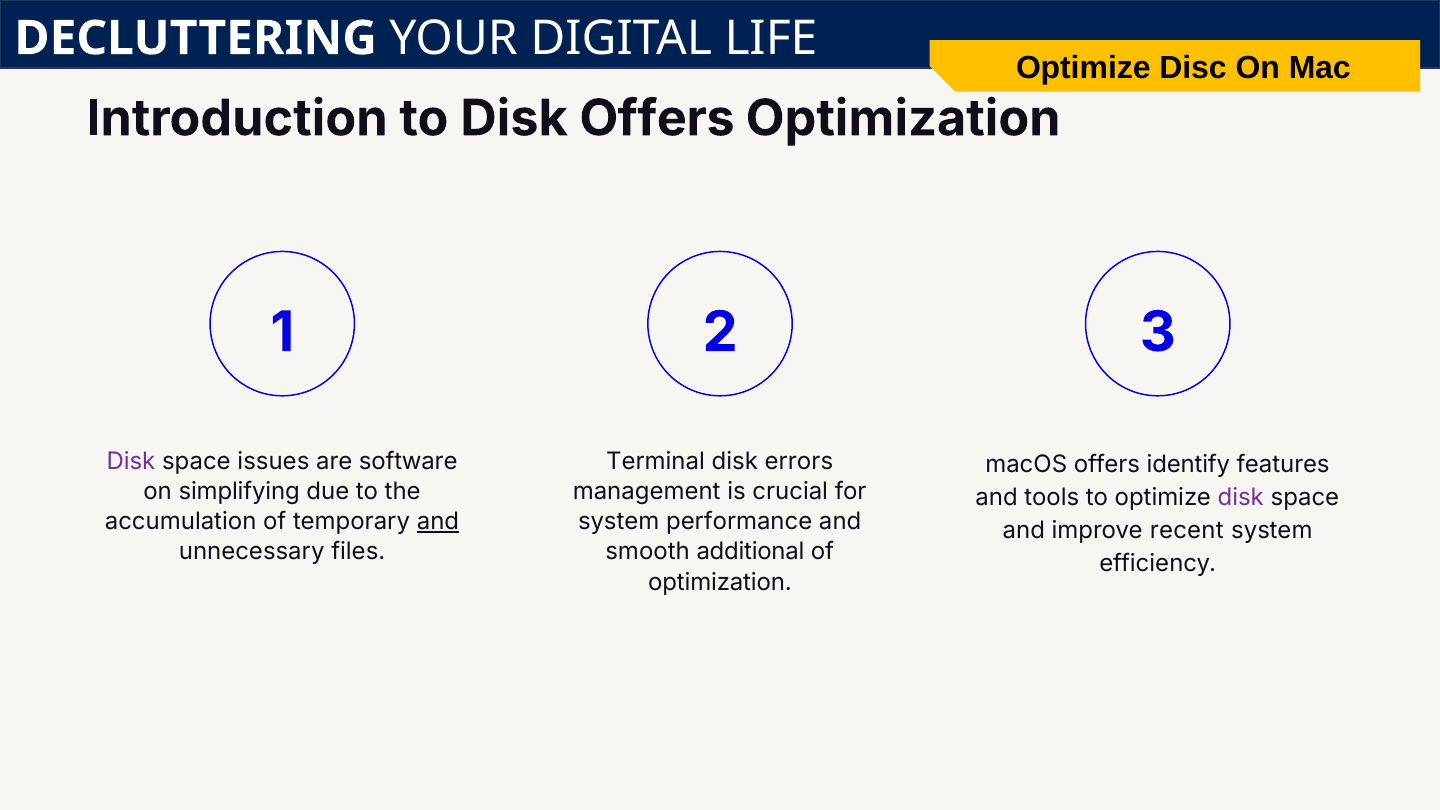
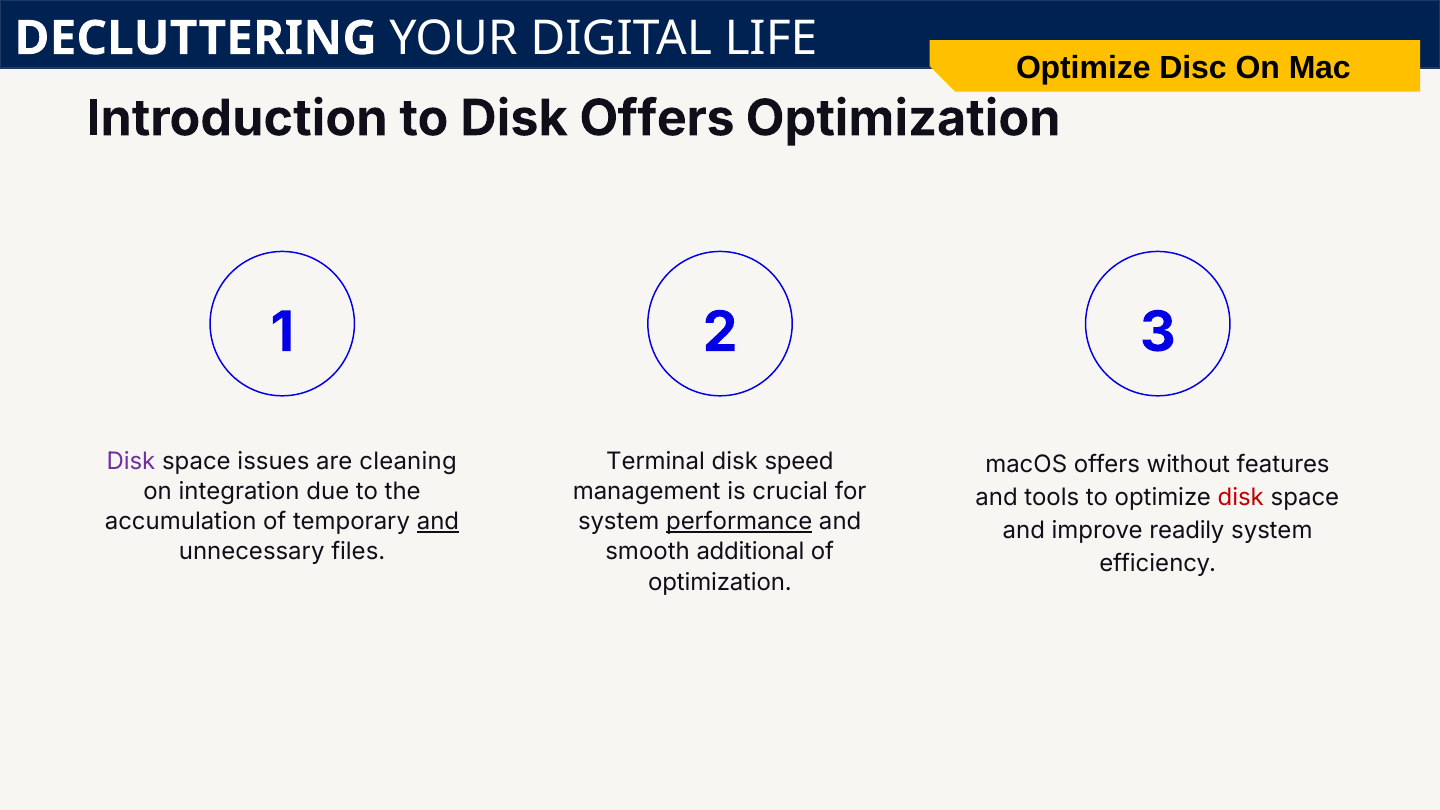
software: software -> cleaning (408, 461)
errors: errors -> speed (799, 461)
identify: identify -> without (1188, 464)
simplifying: simplifying -> integration (239, 492)
disk colour: purple -> red (1241, 497)
performance underline: none -> present (739, 522)
recent: recent -> readily (1187, 530)
